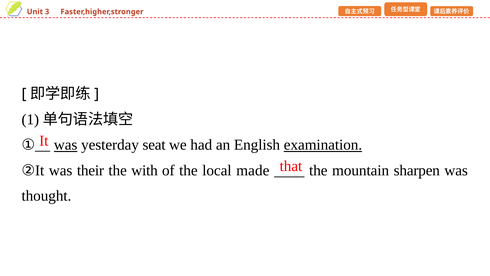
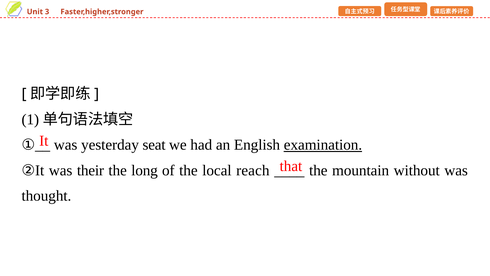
was underline: present -> none (66, 145)
with: with -> long (145, 170)
made: made -> reach (253, 170)
sharpen: sharpen -> without (417, 170)
